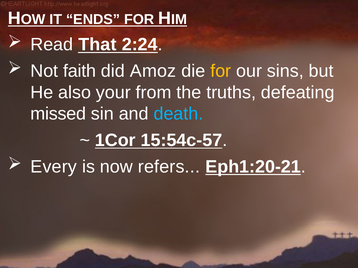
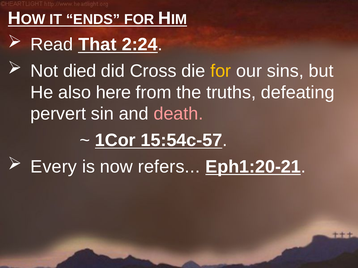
faith: faith -> died (80, 71)
Amoz: Amoz -> Cross (153, 71)
your: your -> here (113, 93)
missed: missed -> pervert (58, 114)
death colour: light blue -> pink (178, 114)
